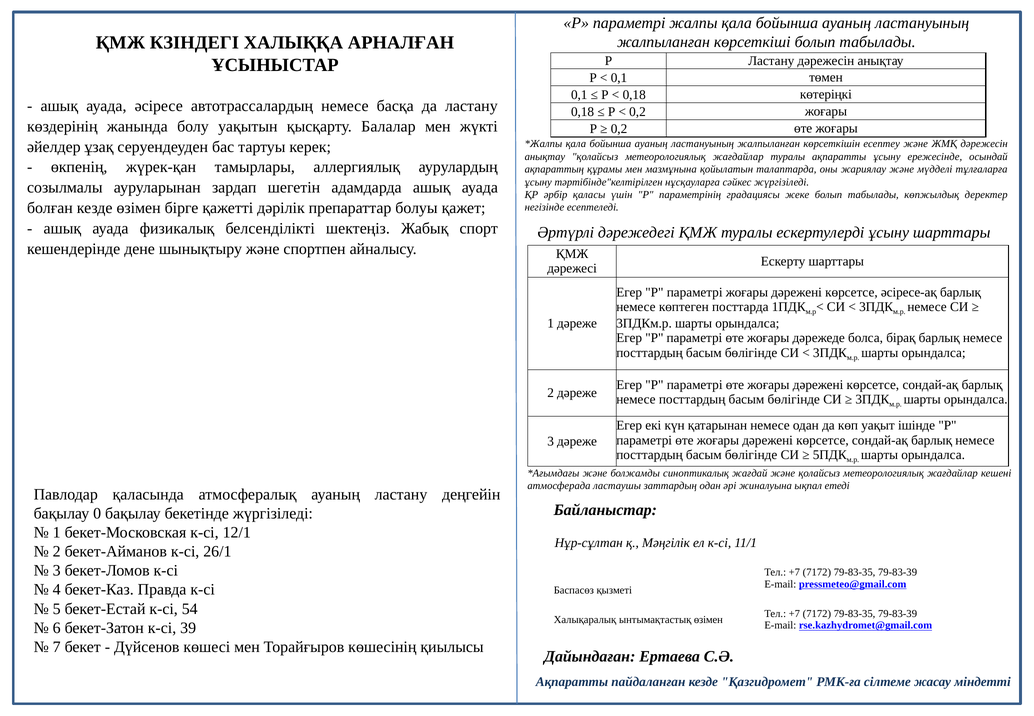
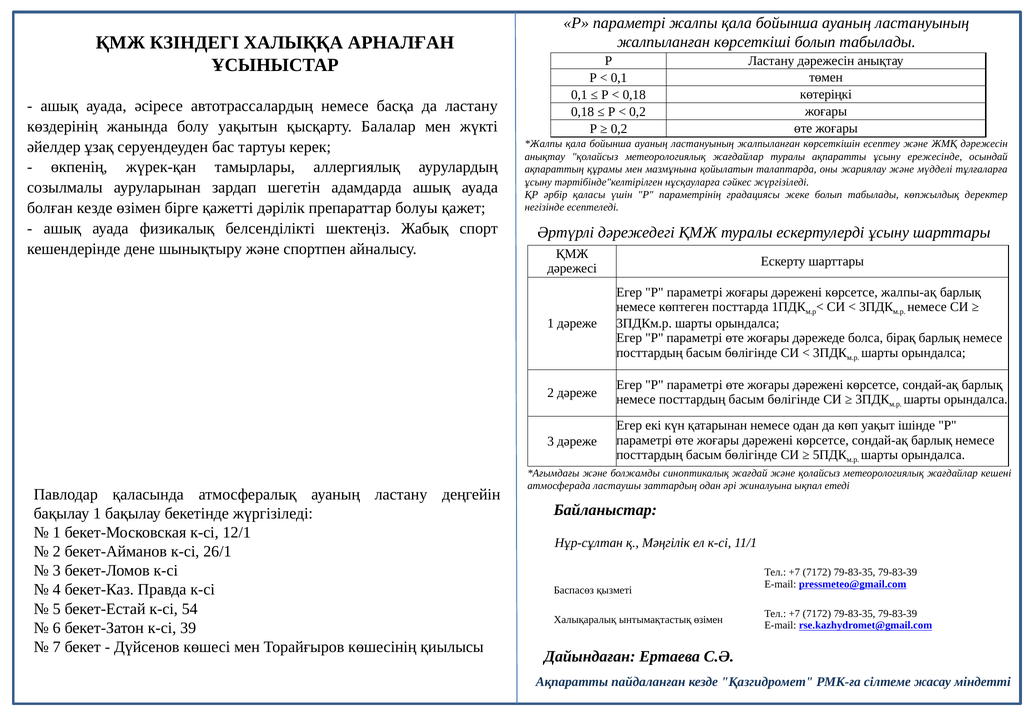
әсіресе-ақ: әсіресе-ақ -> жалпы-ақ (909, 292)
бақылау 0: 0 -> 1 (97, 513)
